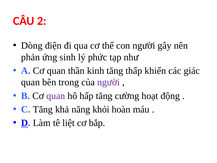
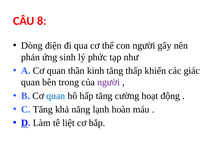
2: 2 -> 8 (42, 21)
quan colour: purple -> blue (56, 96)
khỏi: khỏi -> lạnh (101, 109)
